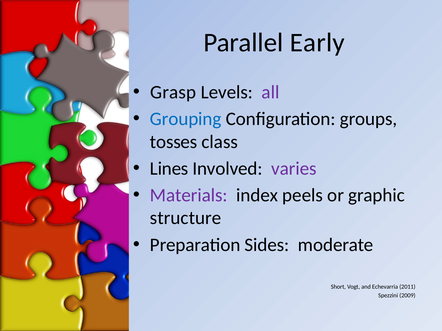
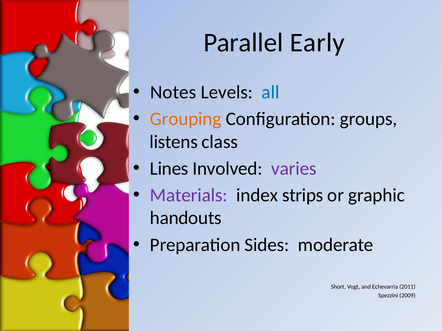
Grasp: Grasp -> Notes (173, 92)
all colour: purple -> blue (271, 92)
Grouping colour: blue -> orange (186, 119)
tosses: tosses -> listens (174, 142)
peels: peels -> strips (303, 196)
structure: structure -> handouts (186, 218)
